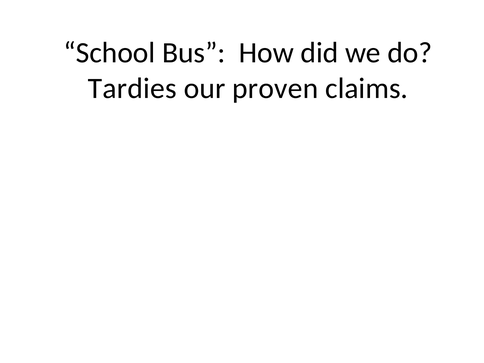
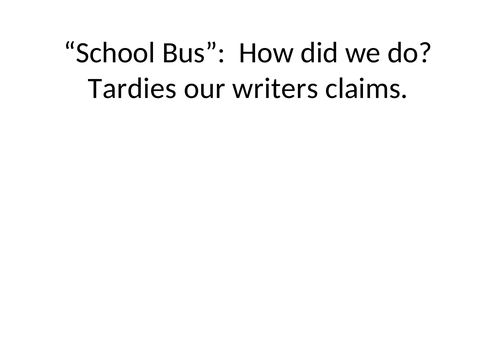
proven: proven -> writers (275, 88)
